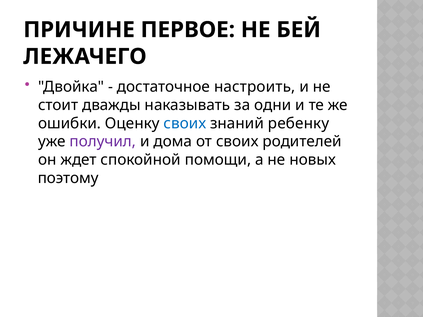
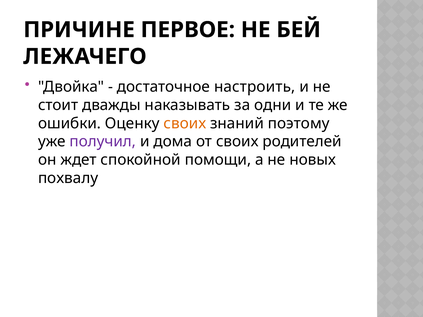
своих colour: blue -> orange (185, 123)
ребенку: ребенку -> поэтому (299, 123)
поэтому: поэтому -> похвалу (68, 178)
